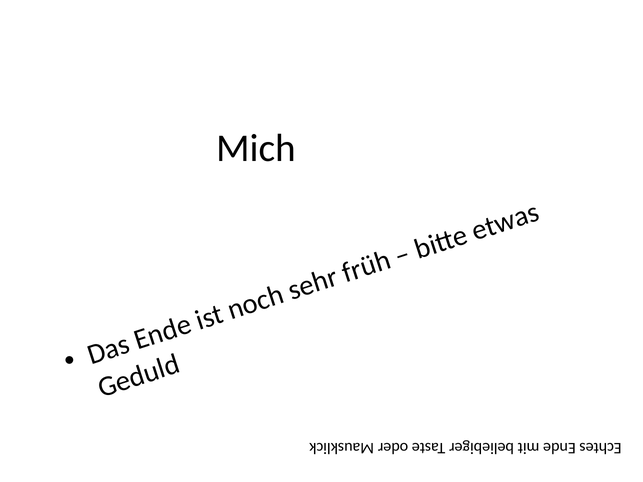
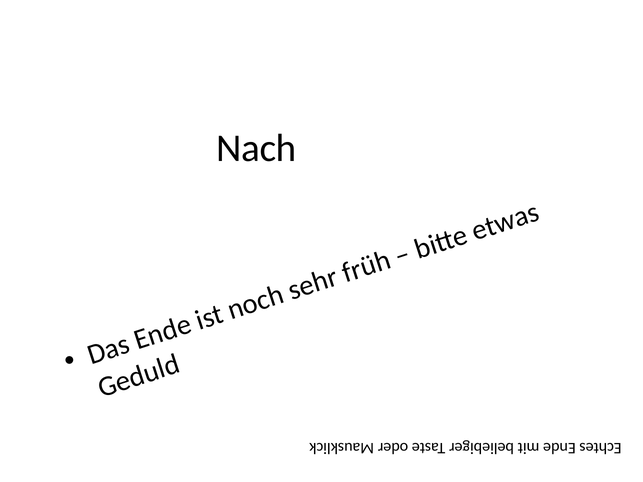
Mich: Mich -> Nach (256, 148)
